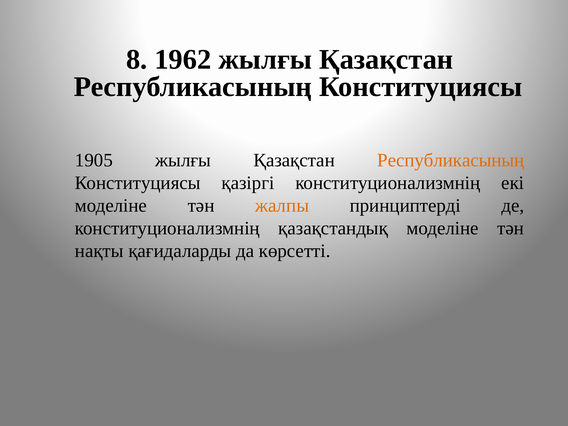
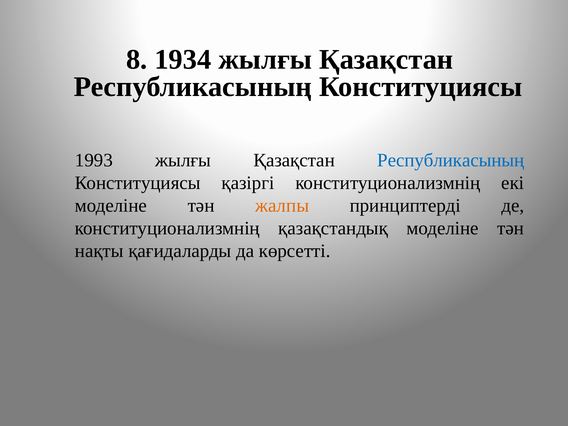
1962: 1962 -> 1934 (183, 59)
1905: 1905 -> 1993 (94, 160)
Республикасының colour: orange -> blue (451, 160)
